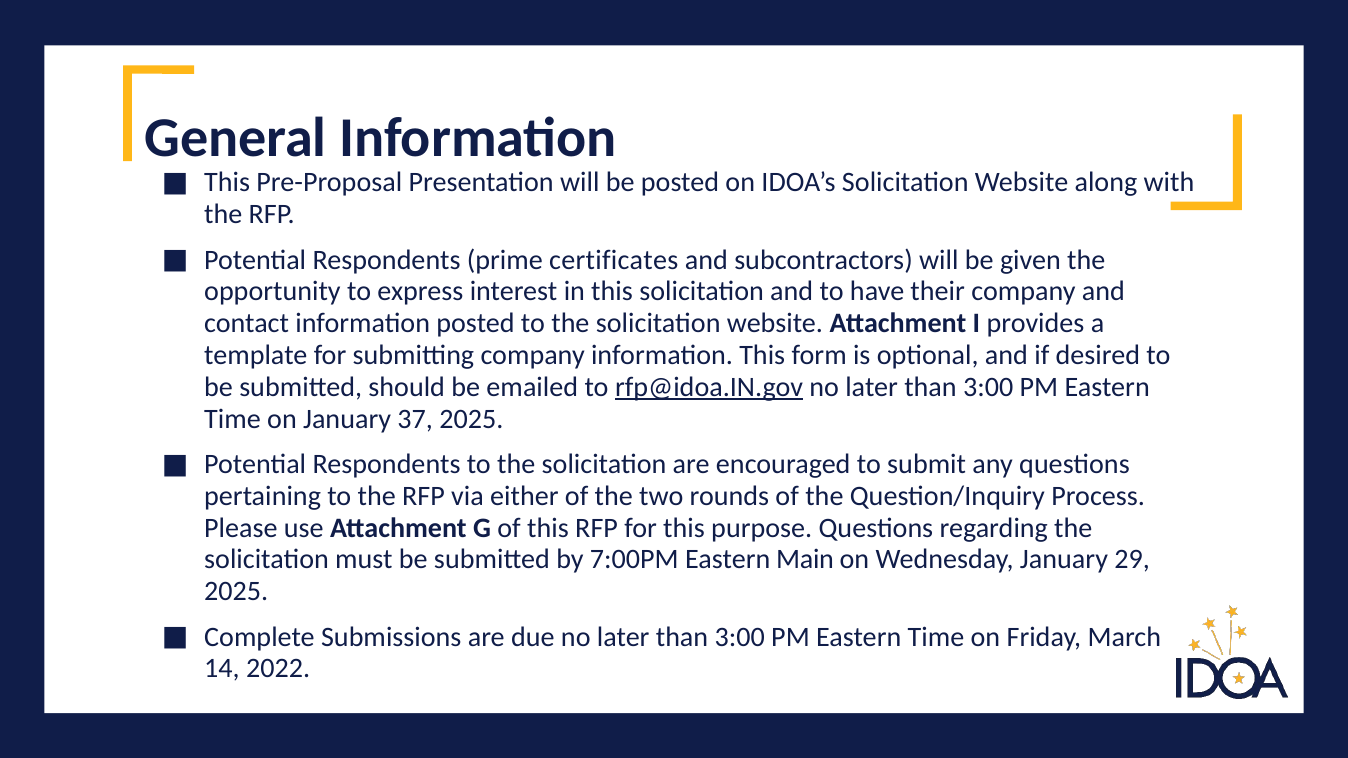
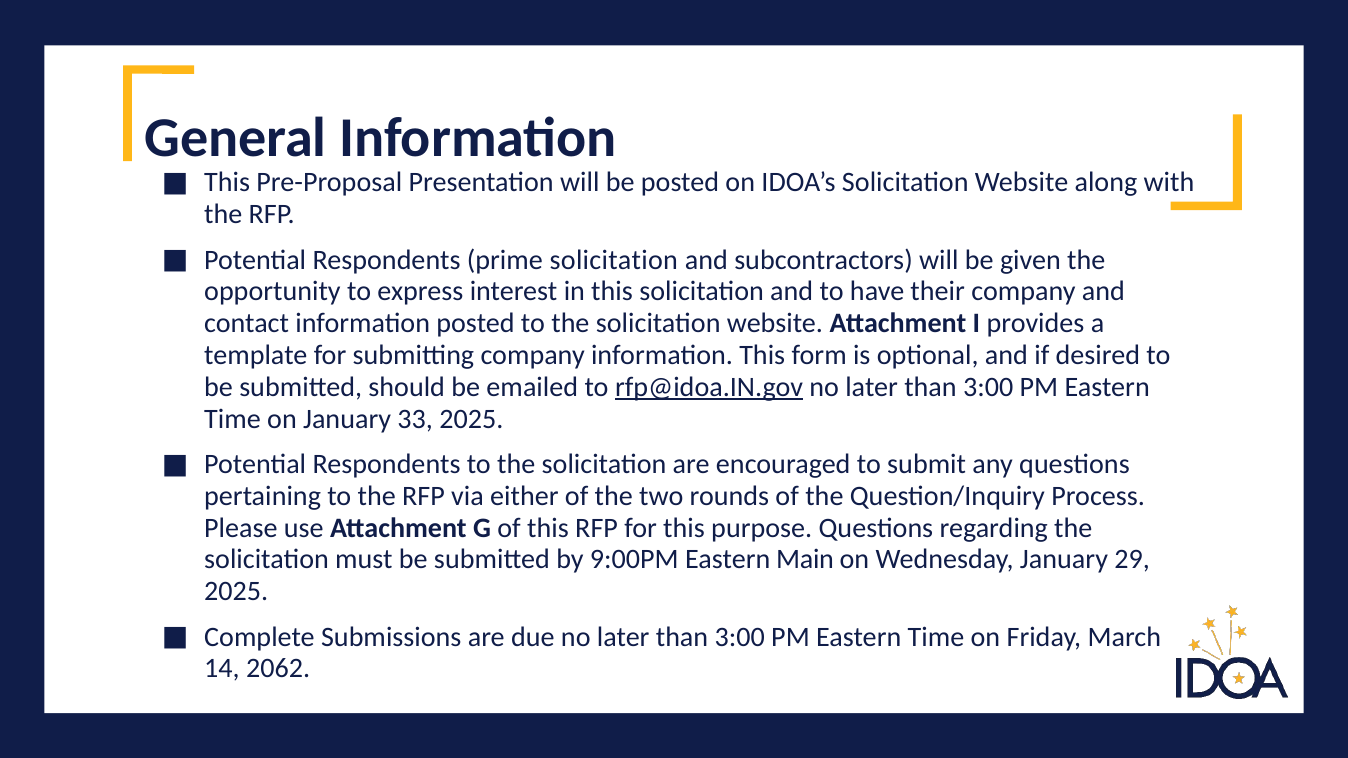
prime certificates: certificates -> solicitation (614, 260)
37: 37 -> 33 (415, 419)
7:00PM: 7:00PM -> 9:00PM (634, 560)
2022: 2022 -> 2062 (278, 669)
